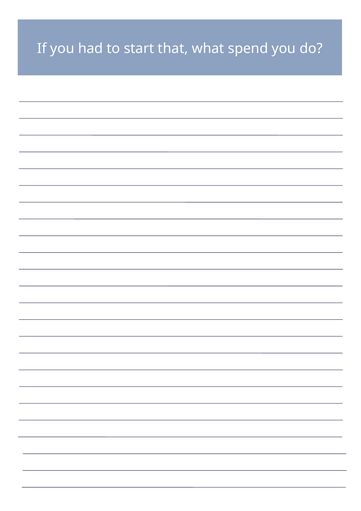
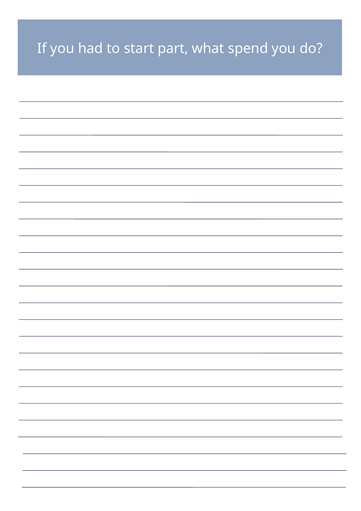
that: that -> part (173, 49)
